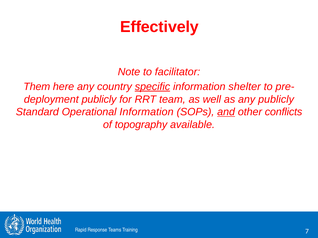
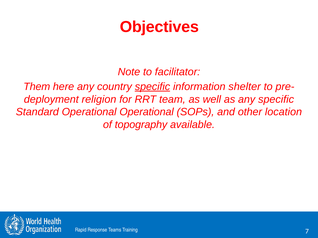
Effectively: Effectively -> Objectives (159, 27)
publicly: publicly -> religion (99, 100)
any publicly: publicly -> specific (276, 100)
Operational Information: Information -> Operational (147, 112)
and underline: present -> none (226, 112)
conflicts: conflicts -> location (283, 112)
